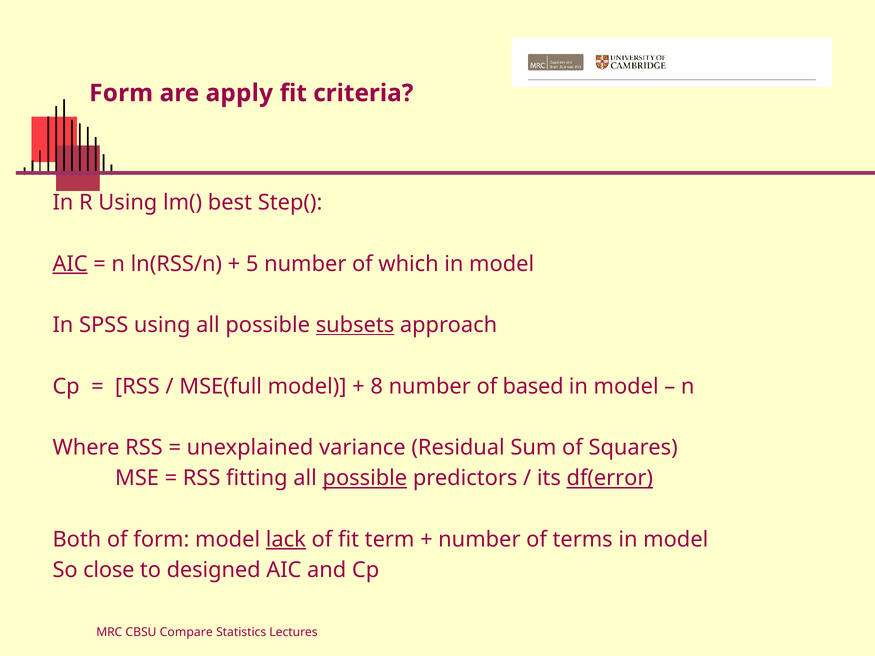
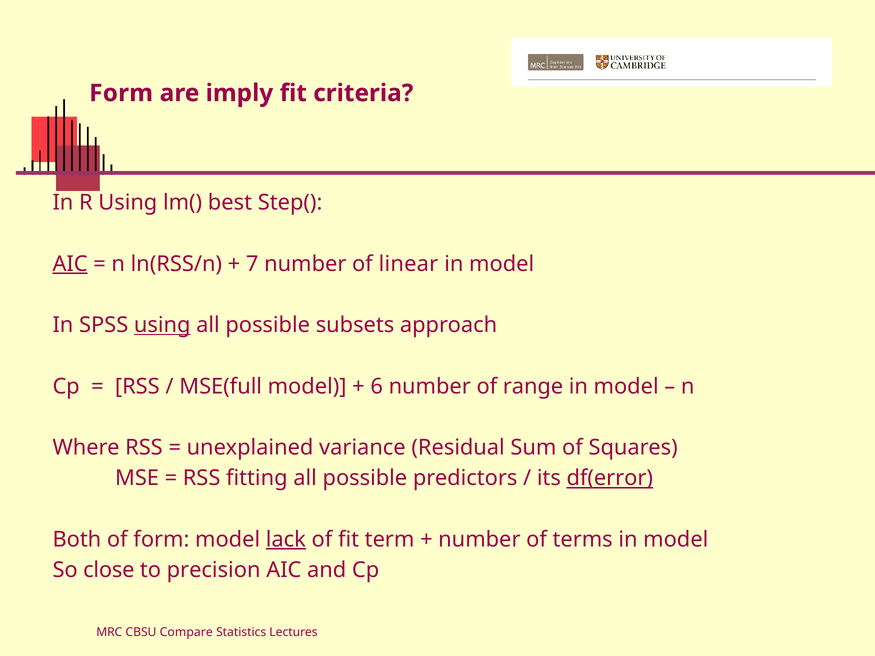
apply: apply -> imply (239, 93)
5: 5 -> 7 (252, 264)
which: which -> linear (408, 264)
using underline: none -> present (162, 325)
subsets underline: present -> none (355, 325)
8: 8 -> 6 (377, 387)
based: based -> range (533, 387)
possible underline: present -> none (365, 478)
designed: designed -> precision (214, 570)
